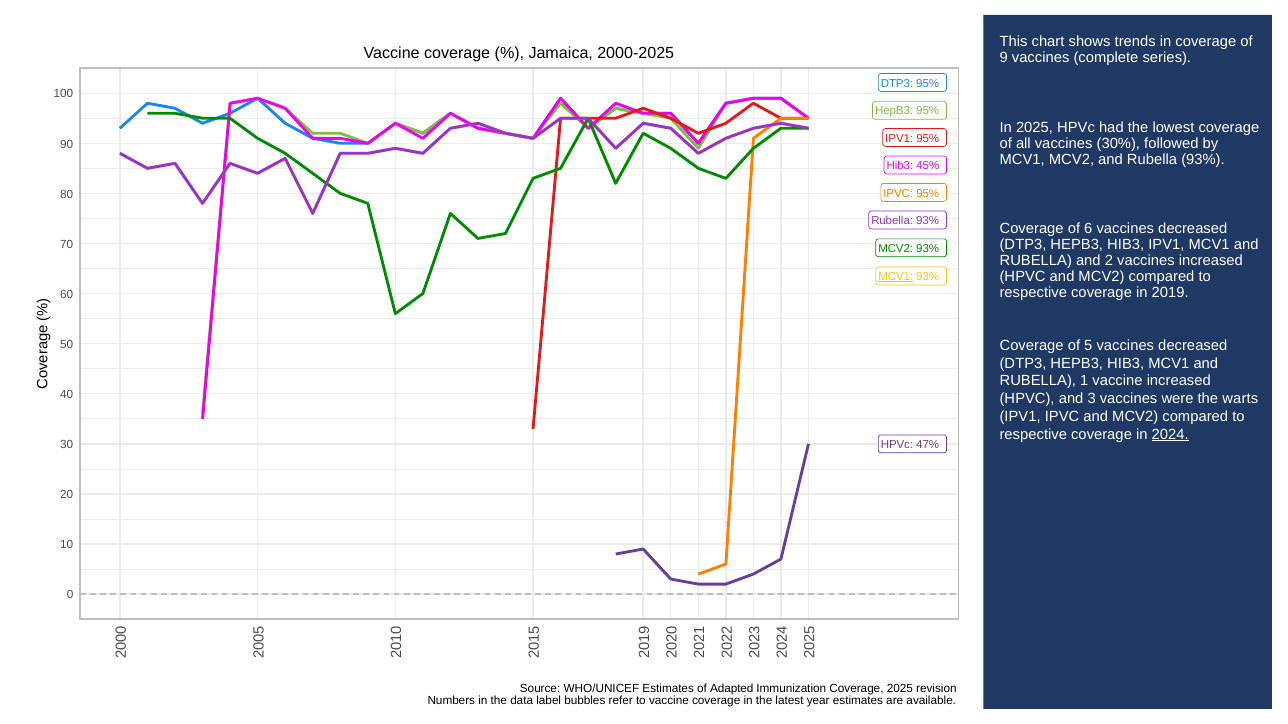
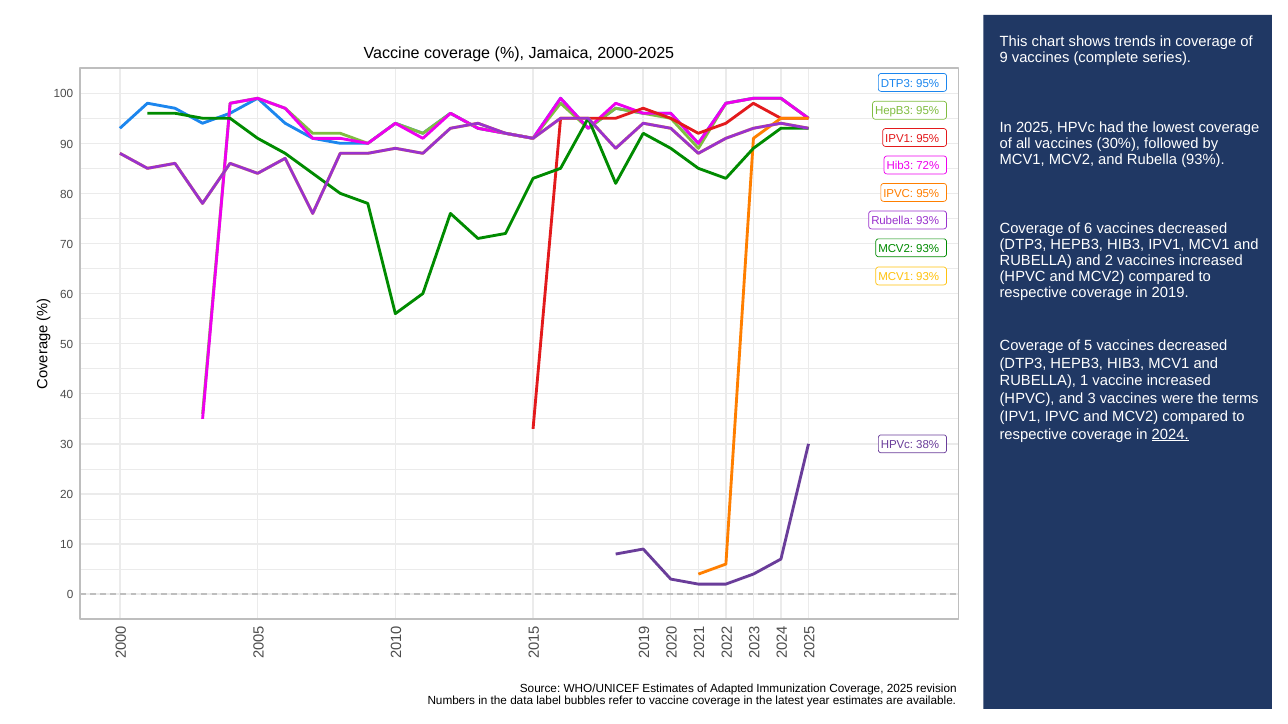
45%: 45% -> 72% (928, 166)
MCV1 underline: present -> none (896, 277)
warts: warts -> terms (1240, 399)
47%: 47% -> 38% (928, 445)
